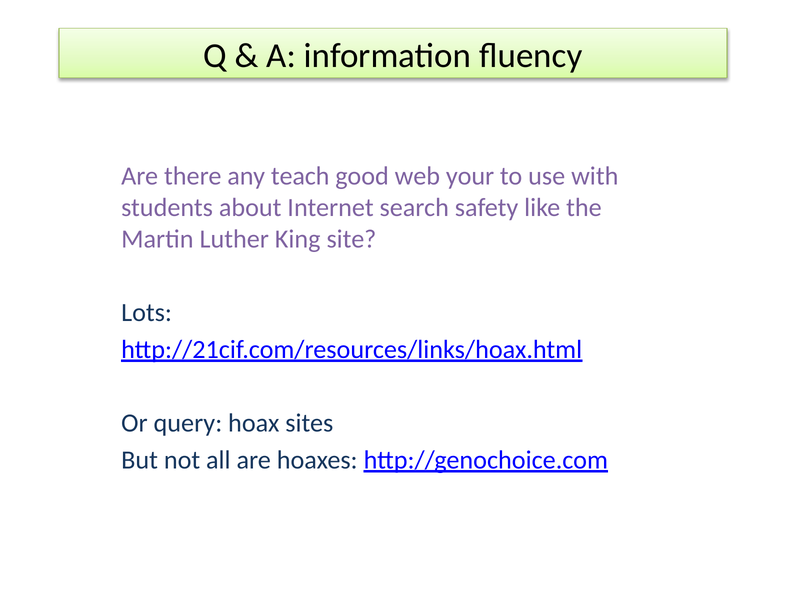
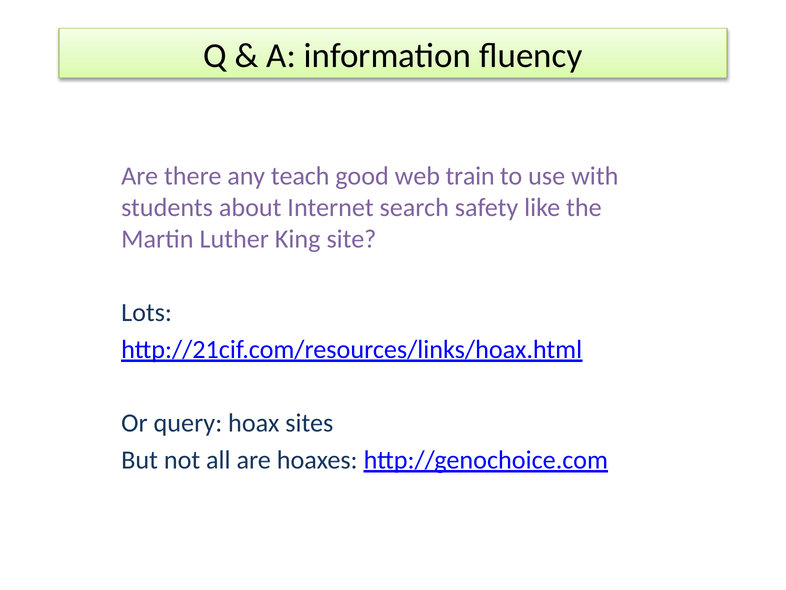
your: your -> train (470, 176)
